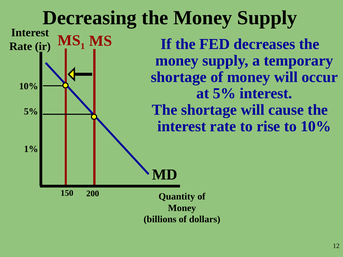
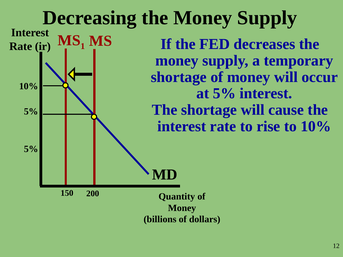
1%: 1% -> 5% (31, 149)
